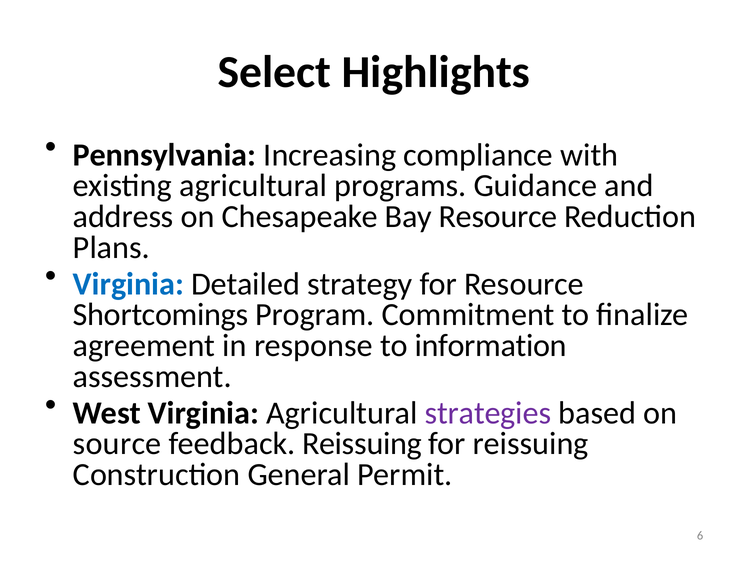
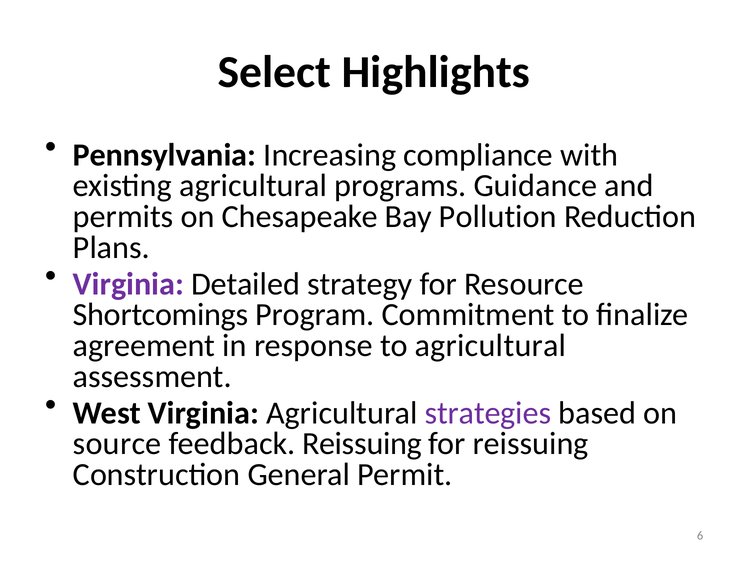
address: address -> permits (123, 217)
Bay Resource: Resource -> Pollution (498, 217)
Virginia colour: blue -> purple (128, 284)
to information: information -> agricultural (490, 346)
